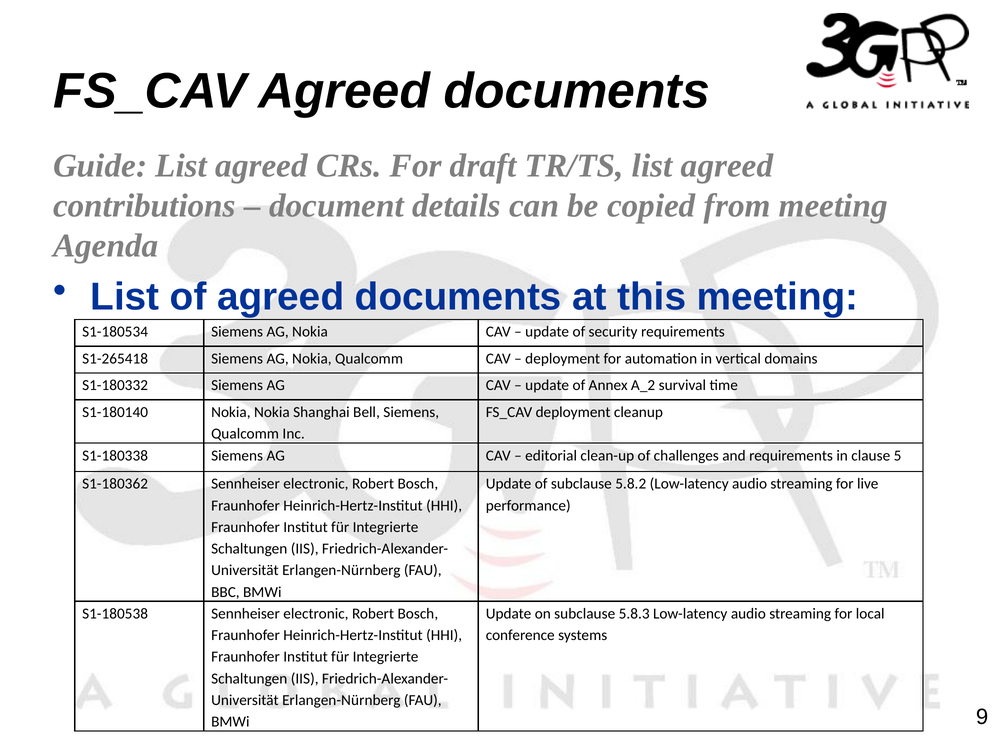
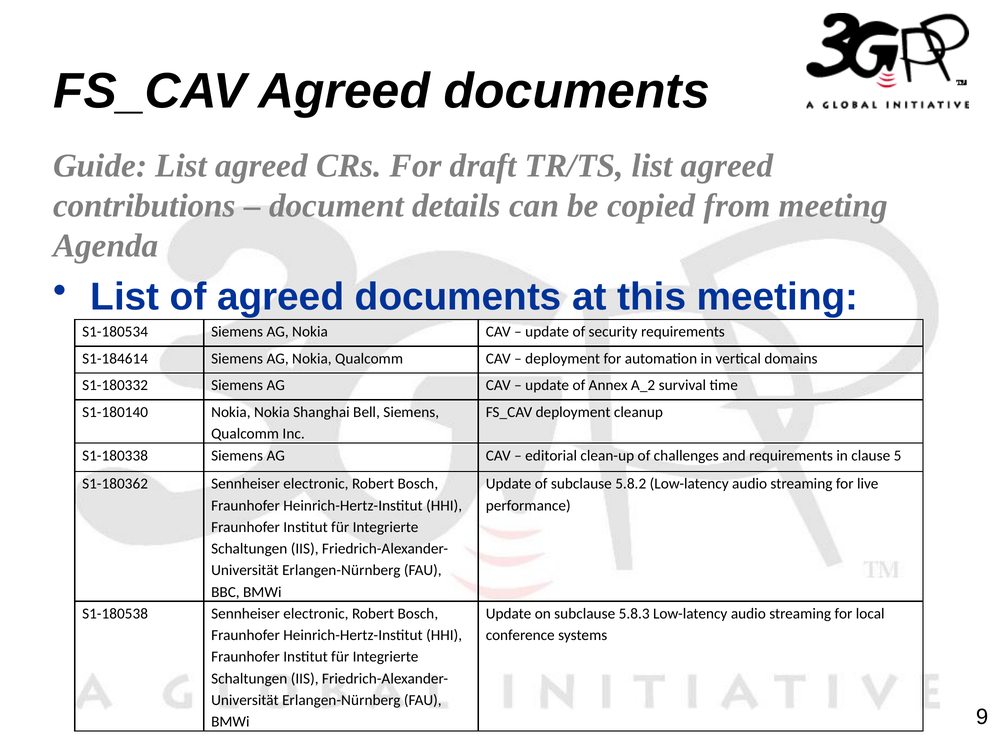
S1-265418: S1-265418 -> S1-184614 (115, 358)
